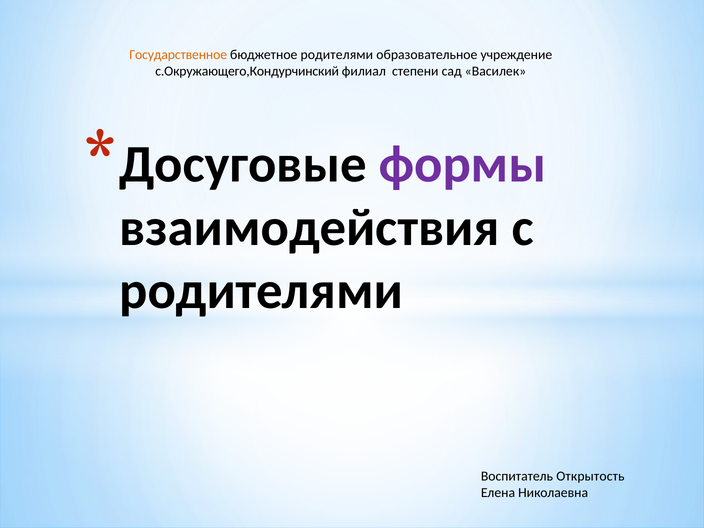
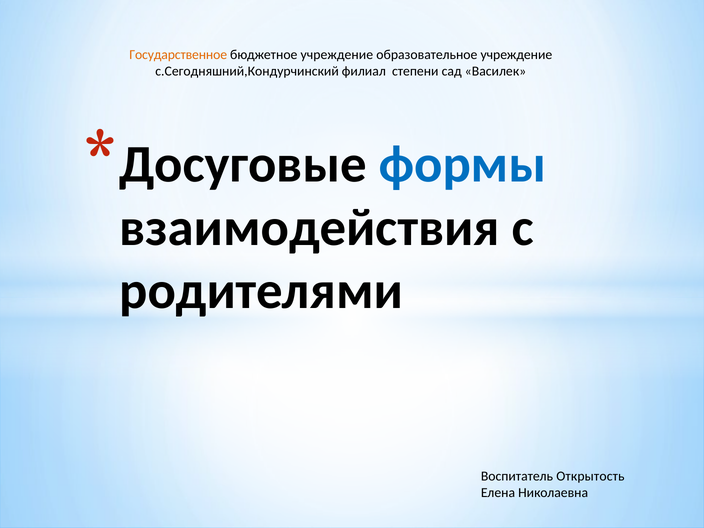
бюджетное родителями: родителями -> учреждение (337, 55)
с.Окружающего,Кондурчинский: с.Окружающего,Кондурчинский -> с.Сегодняшний,Кондурчинский (247, 71)
формы colour: purple -> blue (462, 164)
